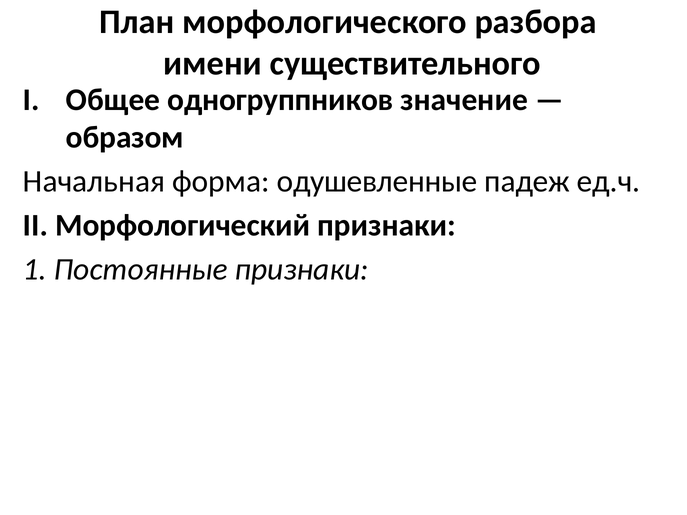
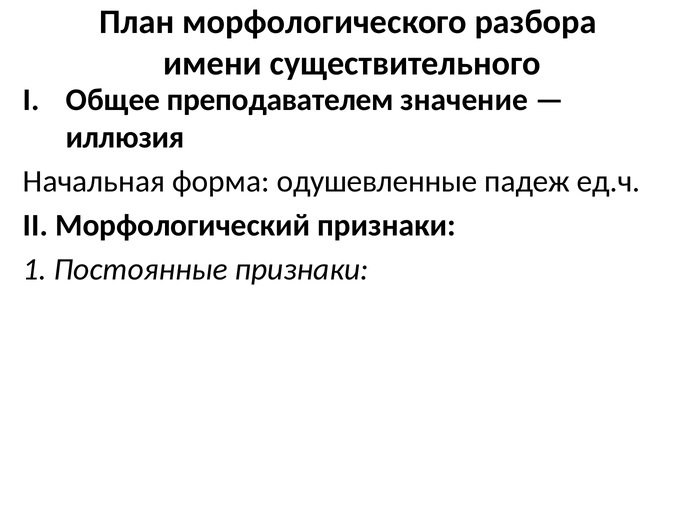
одногруппников: одногруппников -> преподавателем (280, 100)
образом: образом -> иллюзия (125, 137)
